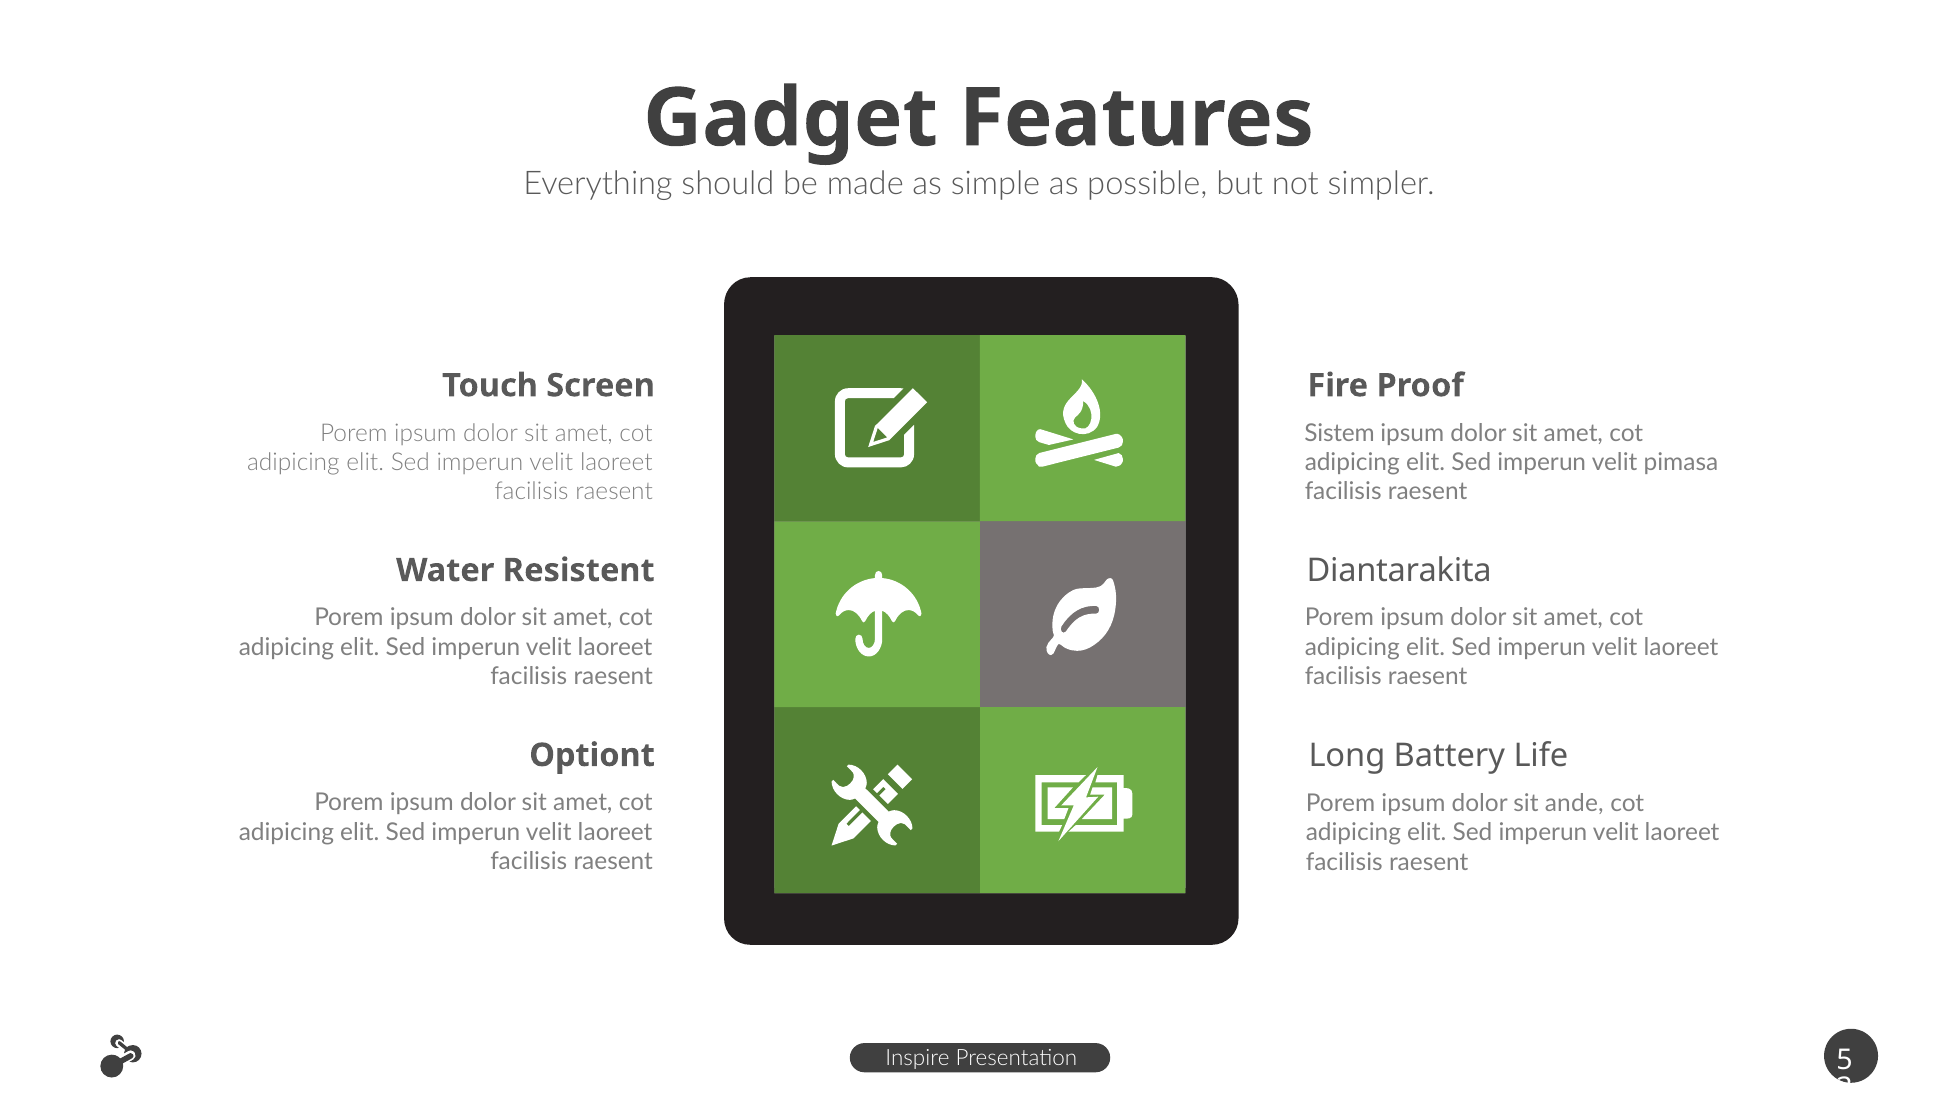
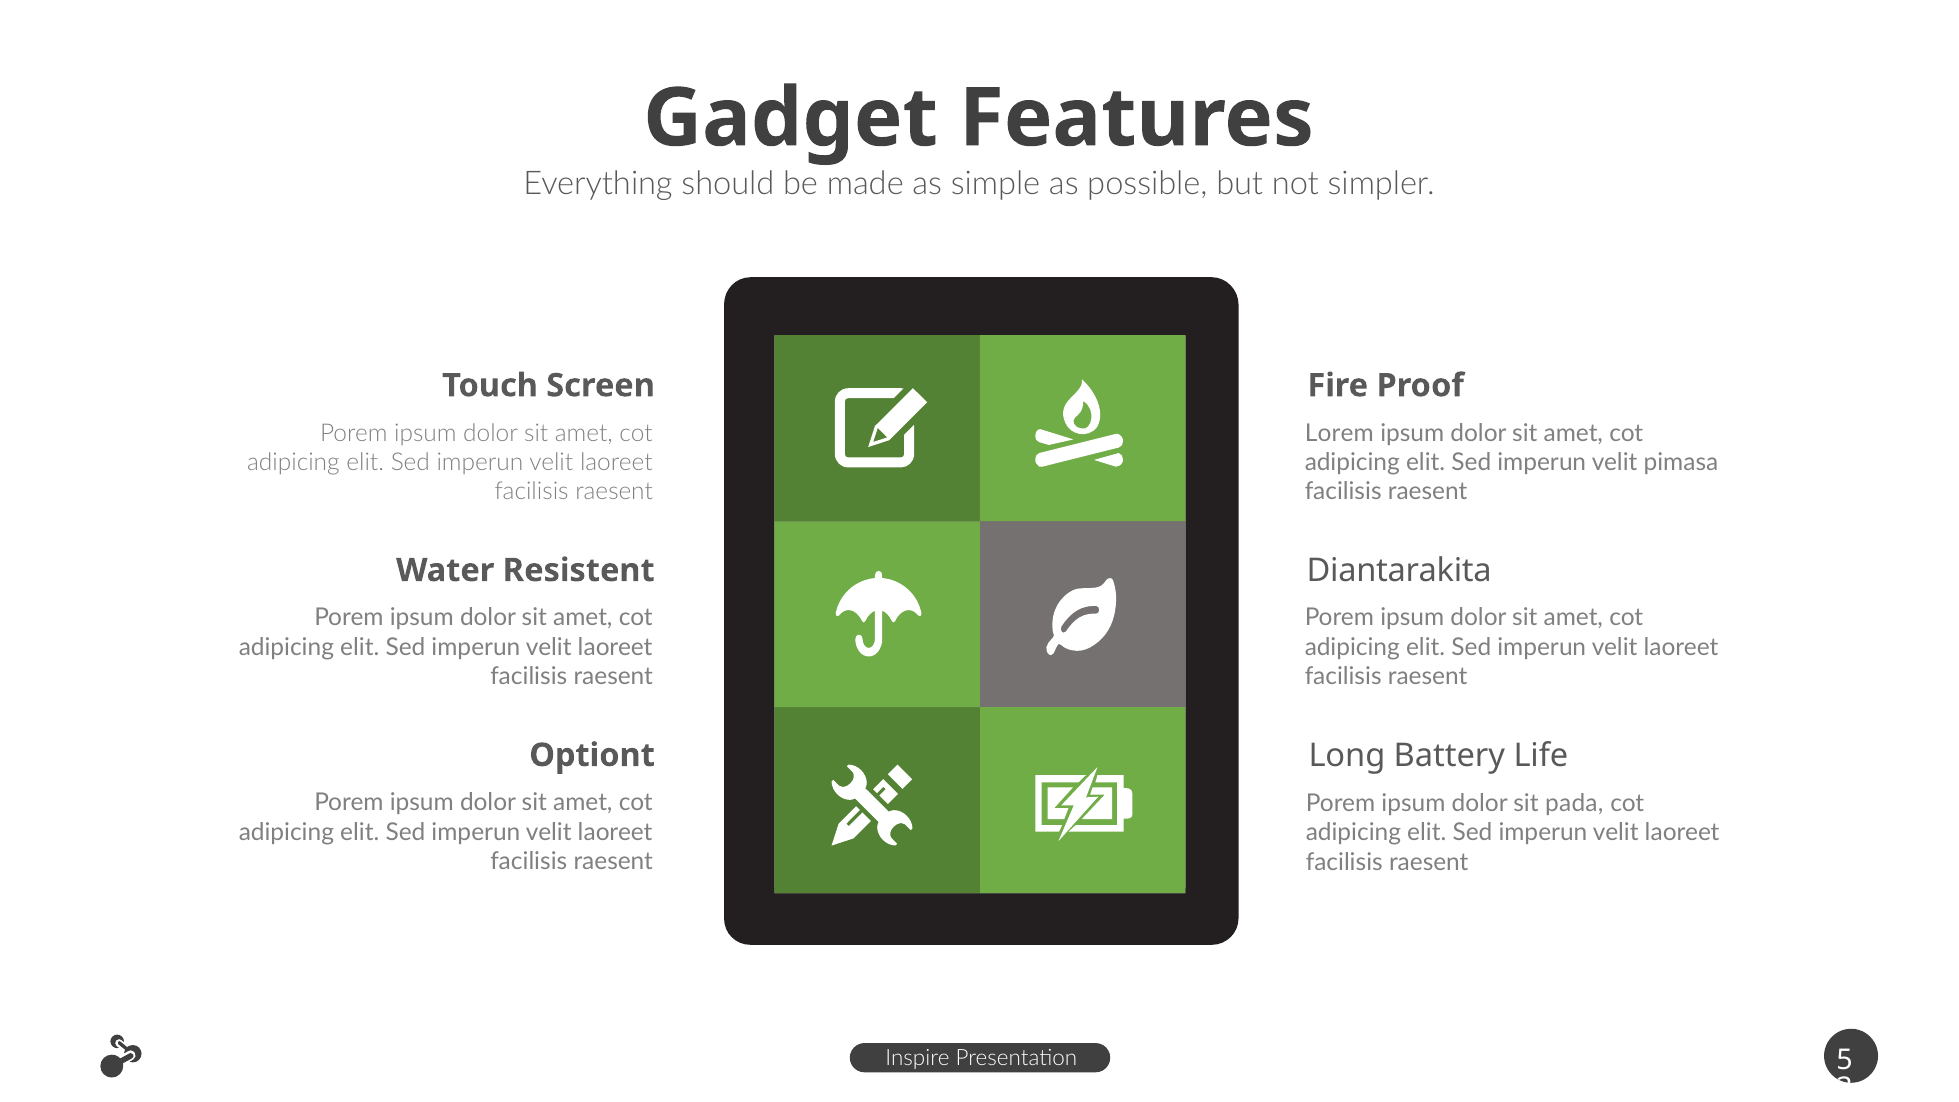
Sistem: Sistem -> Lorem (1339, 433)
ande: ande -> pada (1574, 803)
